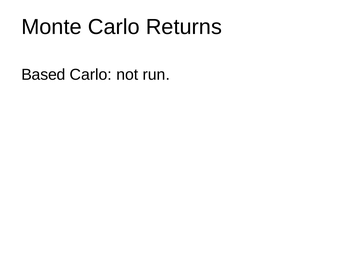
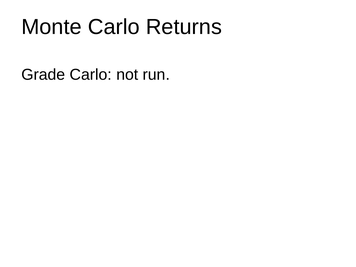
Based: Based -> Grade (43, 75)
